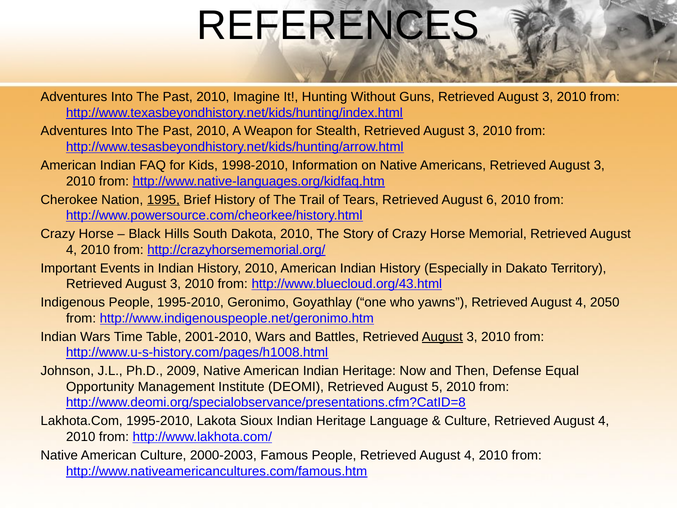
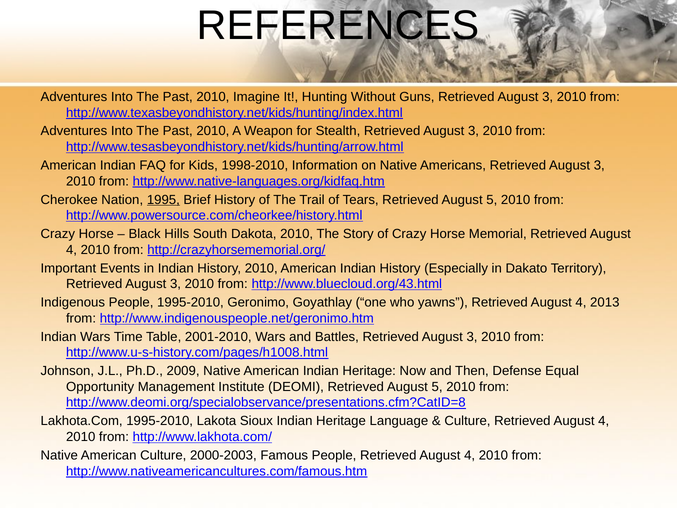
Tears Retrieved August 6: 6 -> 5 (492, 200)
2050: 2050 -> 2013 (605, 302)
August underline: present -> none (442, 337)
